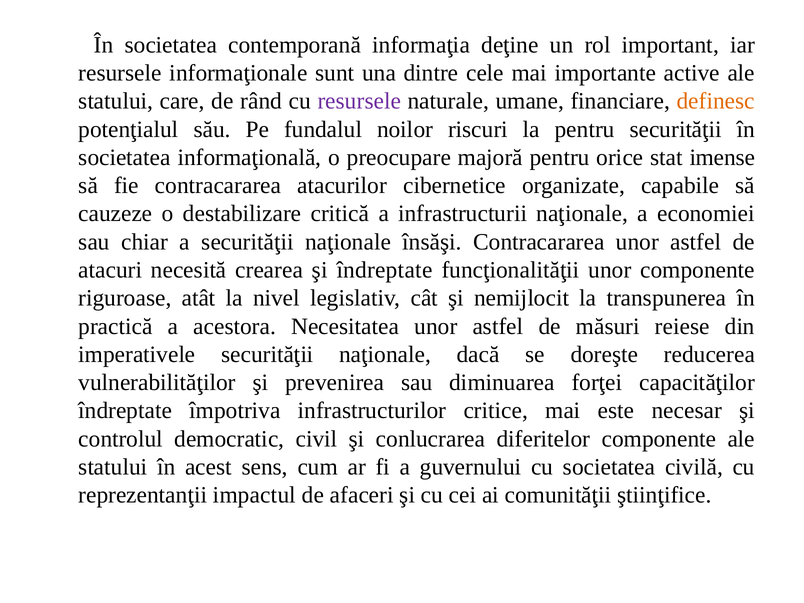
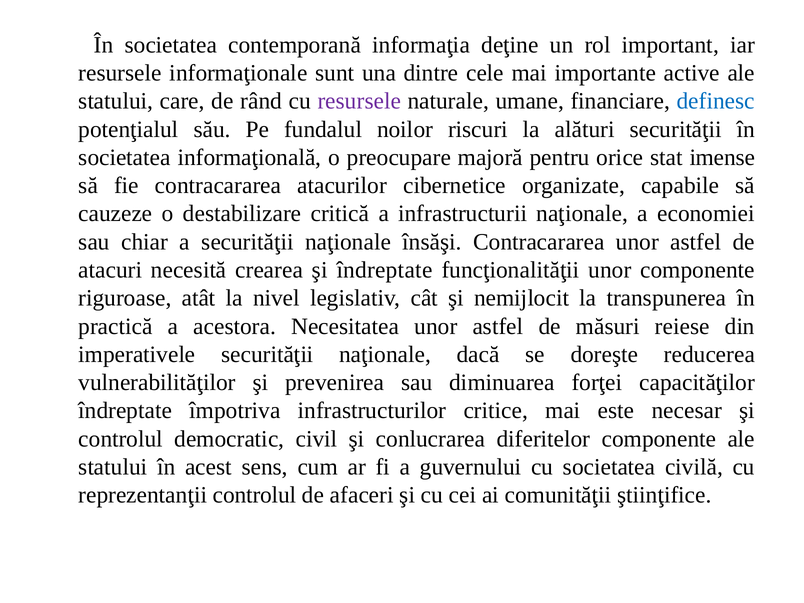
definesc colour: orange -> blue (716, 101)
la pentru: pentru -> alături (585, 129)
reprezentanţii impactul: impactul -> controlul (255, 495)
